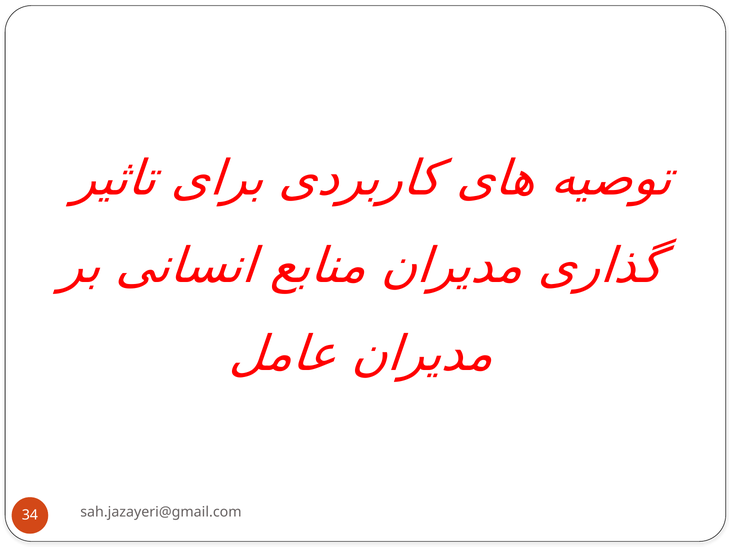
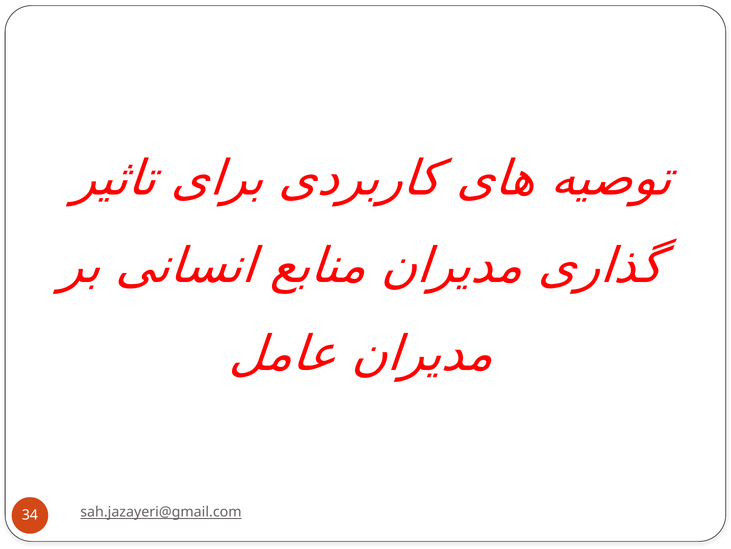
sah.jazayeri@gmail.com underline: none -> present (161, 512)
